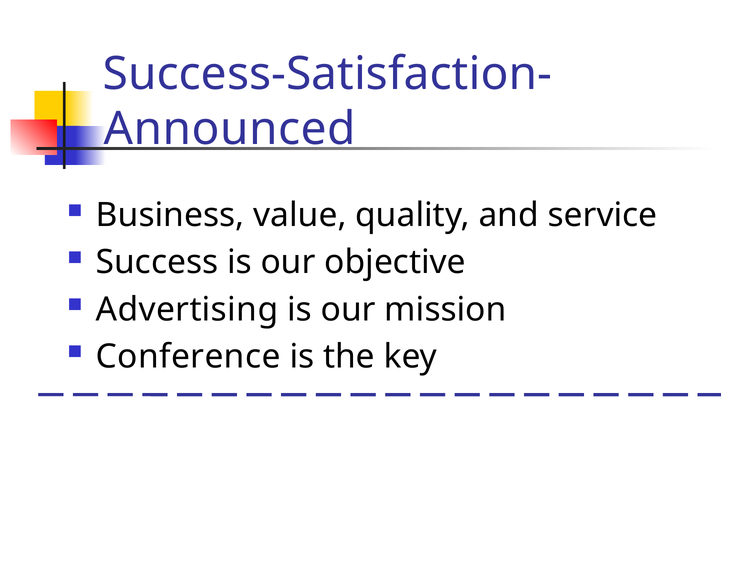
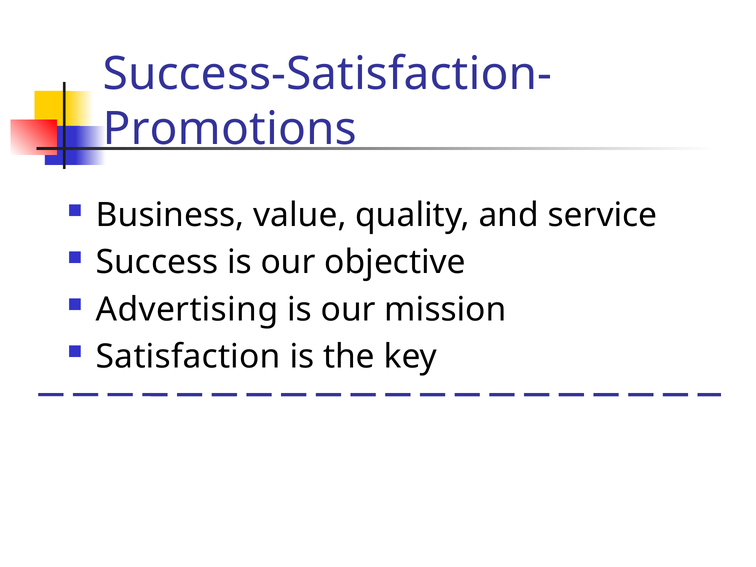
Announced: Announced -> Promotions (230, 129)
Conference: Conference -> Satisfaction (188, 356)
